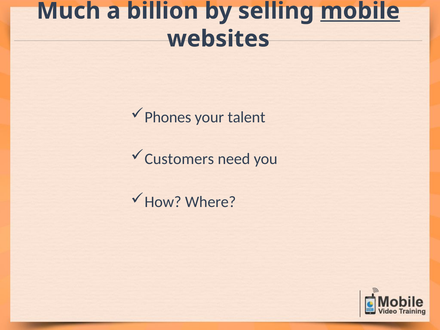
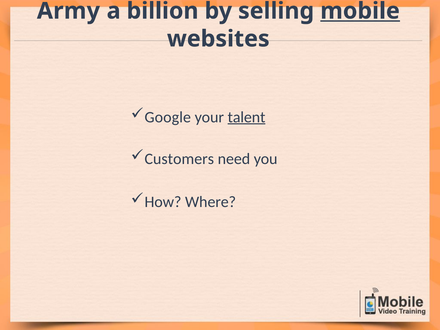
Much: Much -> Army (68, 11)
Phones: Phones -> Google (168, 117)
talent underline: none -> present (247, 117)
